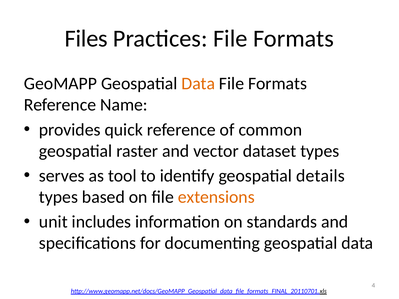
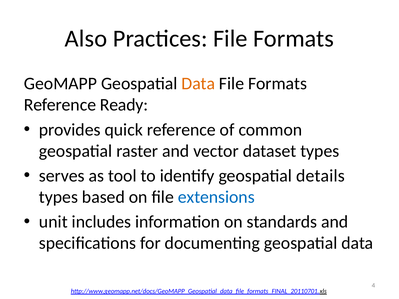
Files: Files -> Also (86, 39)
Name: Name -> Ready (124, 105)
extensions colour: orange -> blue (216, 197)
